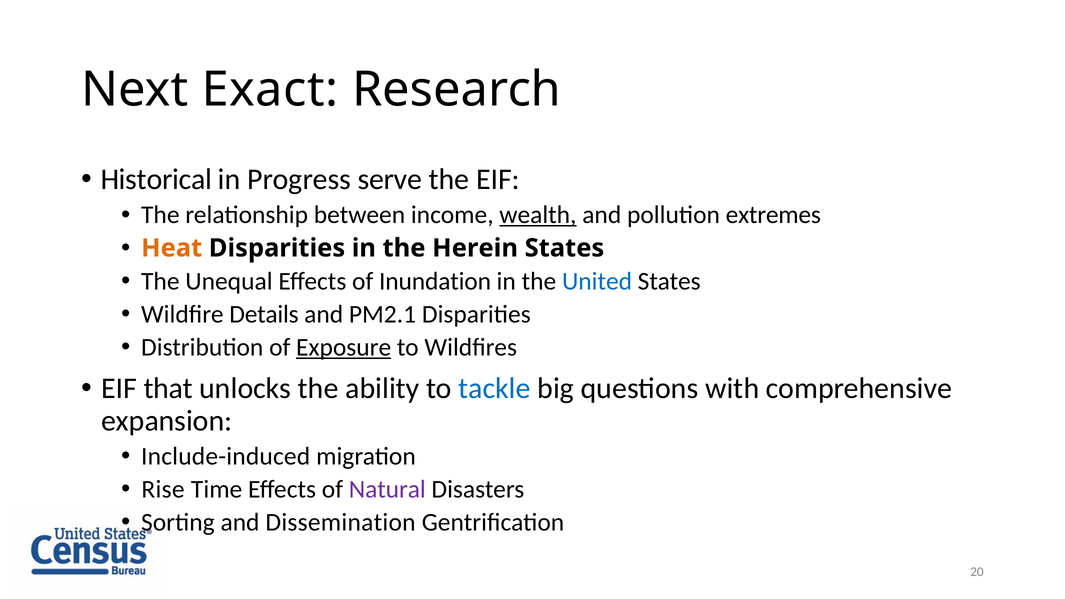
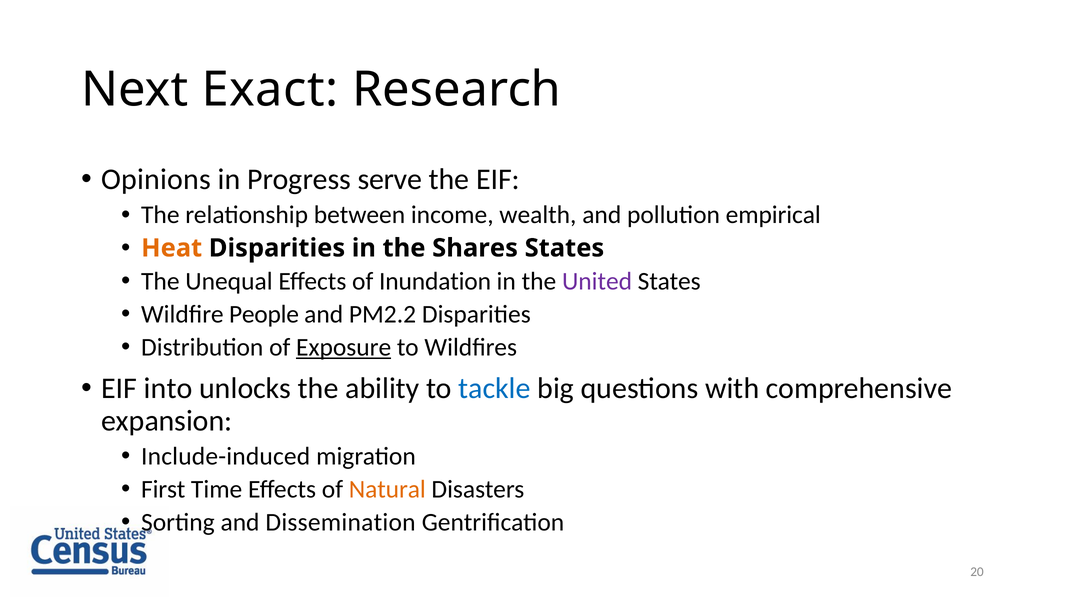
Historical: Historical -> Opinions (156, 179)
wealth underline: present -> none (538, 215)
extremes: extremes -> empirical (773, 215)
Herein: Herein -> Shares (475, 248)
United colour: blue -> purple (597, 281)
Details: Details -> People (264, 314)
PM2.1: PM2.1 -> PM2.2 (383, 314)
that: that -> into (168, 388)
Rise: Rise -> First (163, 489)
Natural colour: purple -> orange (387, 489)
